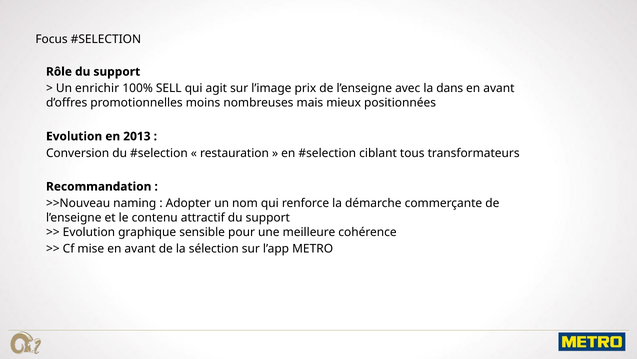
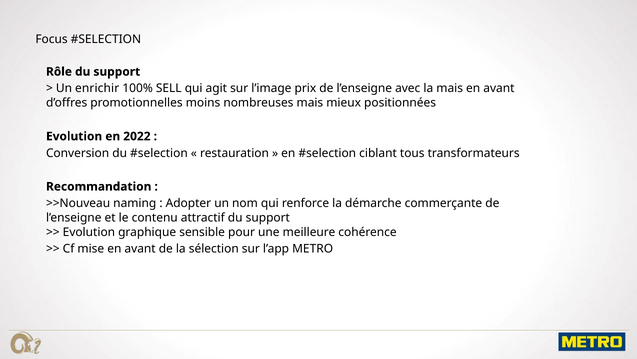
la dans: dans -> mais (450, 88)
2013: 2013 -> 2022 (137, 136)
